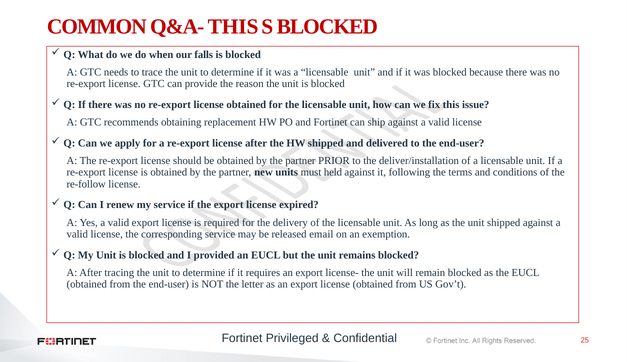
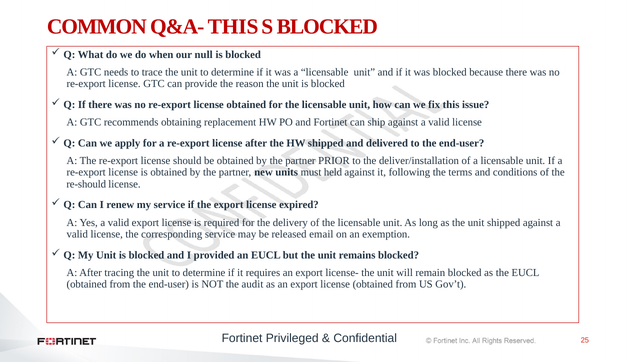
falls: falls -> null (204, 54)
re-follow: re-follow -> re-should (86, 184)
letter: letter -> audit (252, 284)
